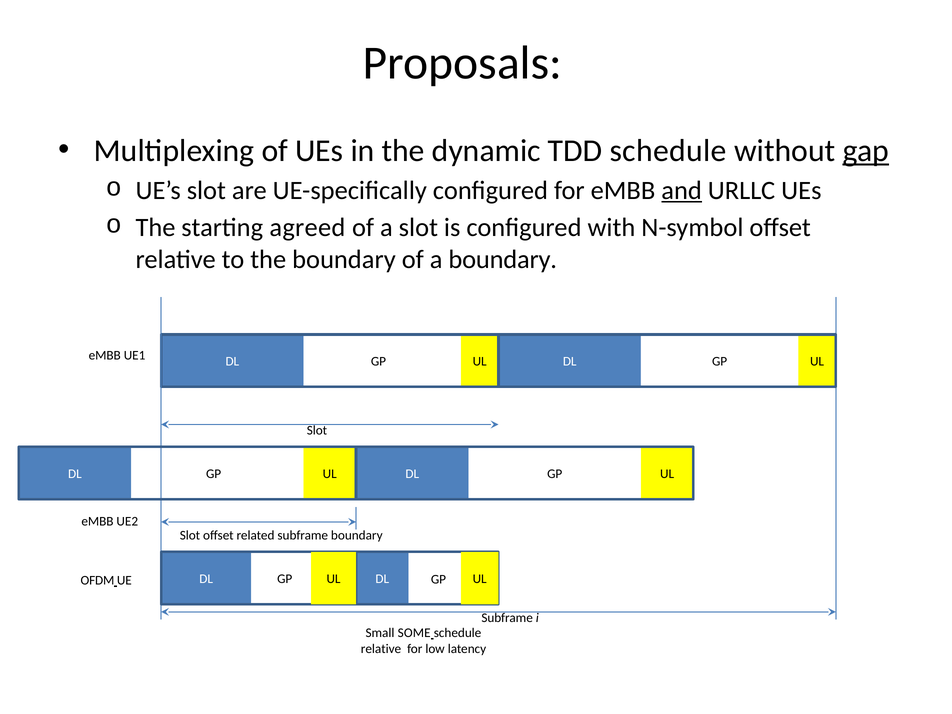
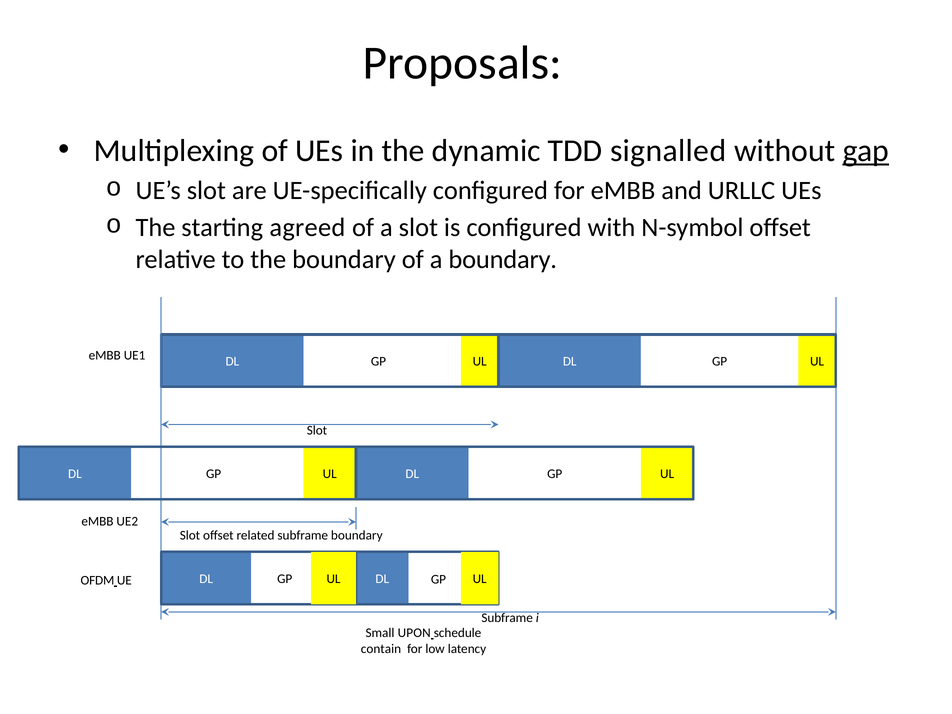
TDD schedule: schedule -> signalled (668, 151)
and underline: present -> none (682, 191)
SOME: SOME -> UPON (414, 633)
relative: relative -> contain (381, 649)
